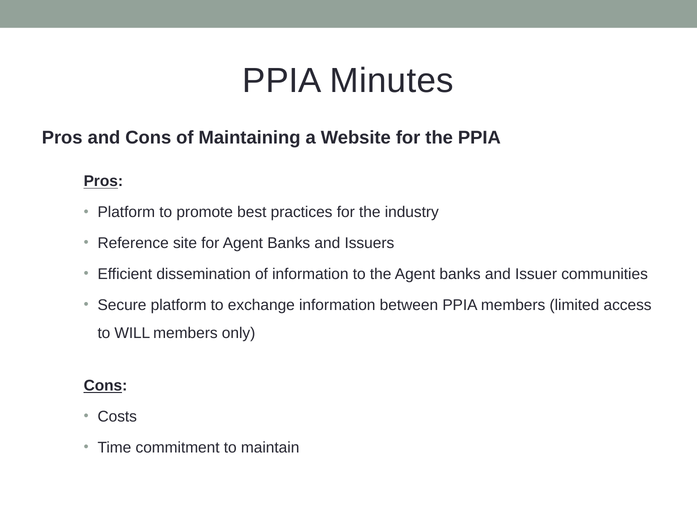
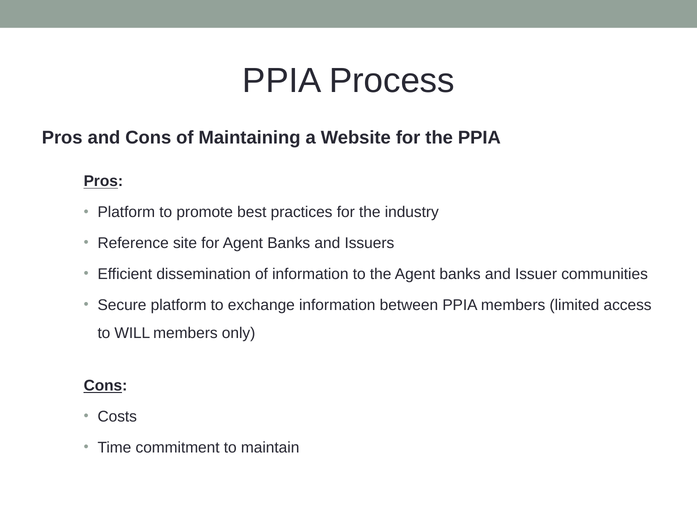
Minutes: Minutes -> Process (392, 81)
